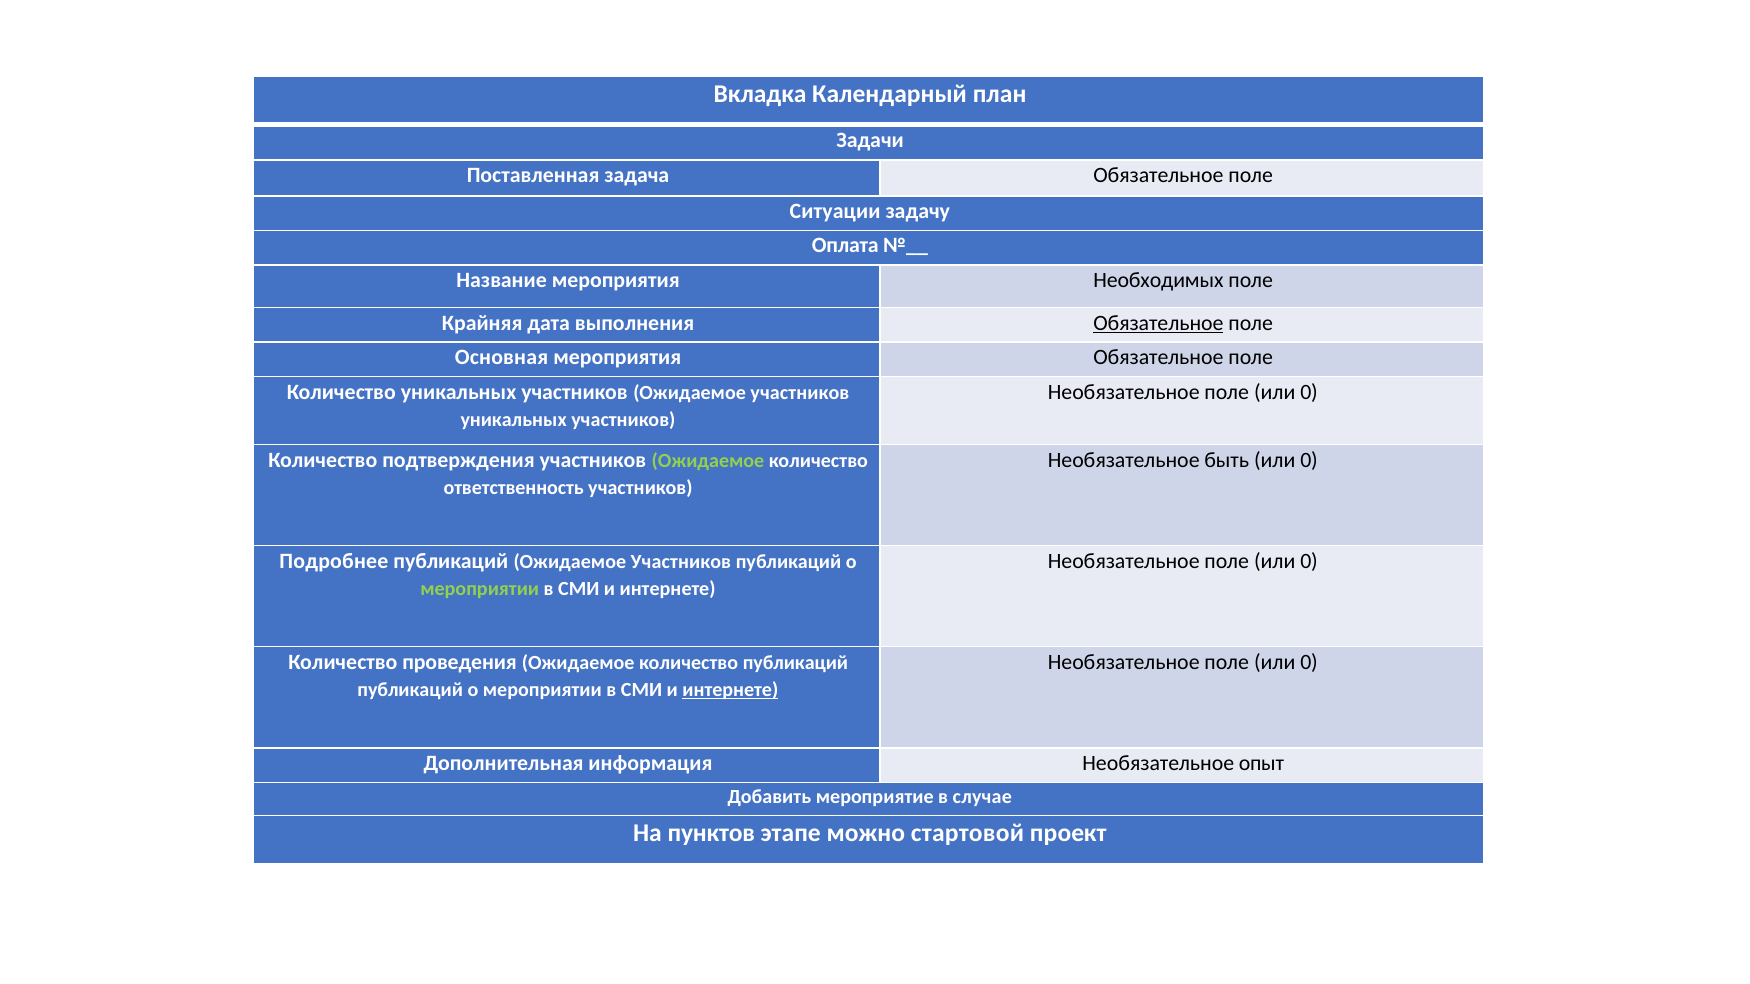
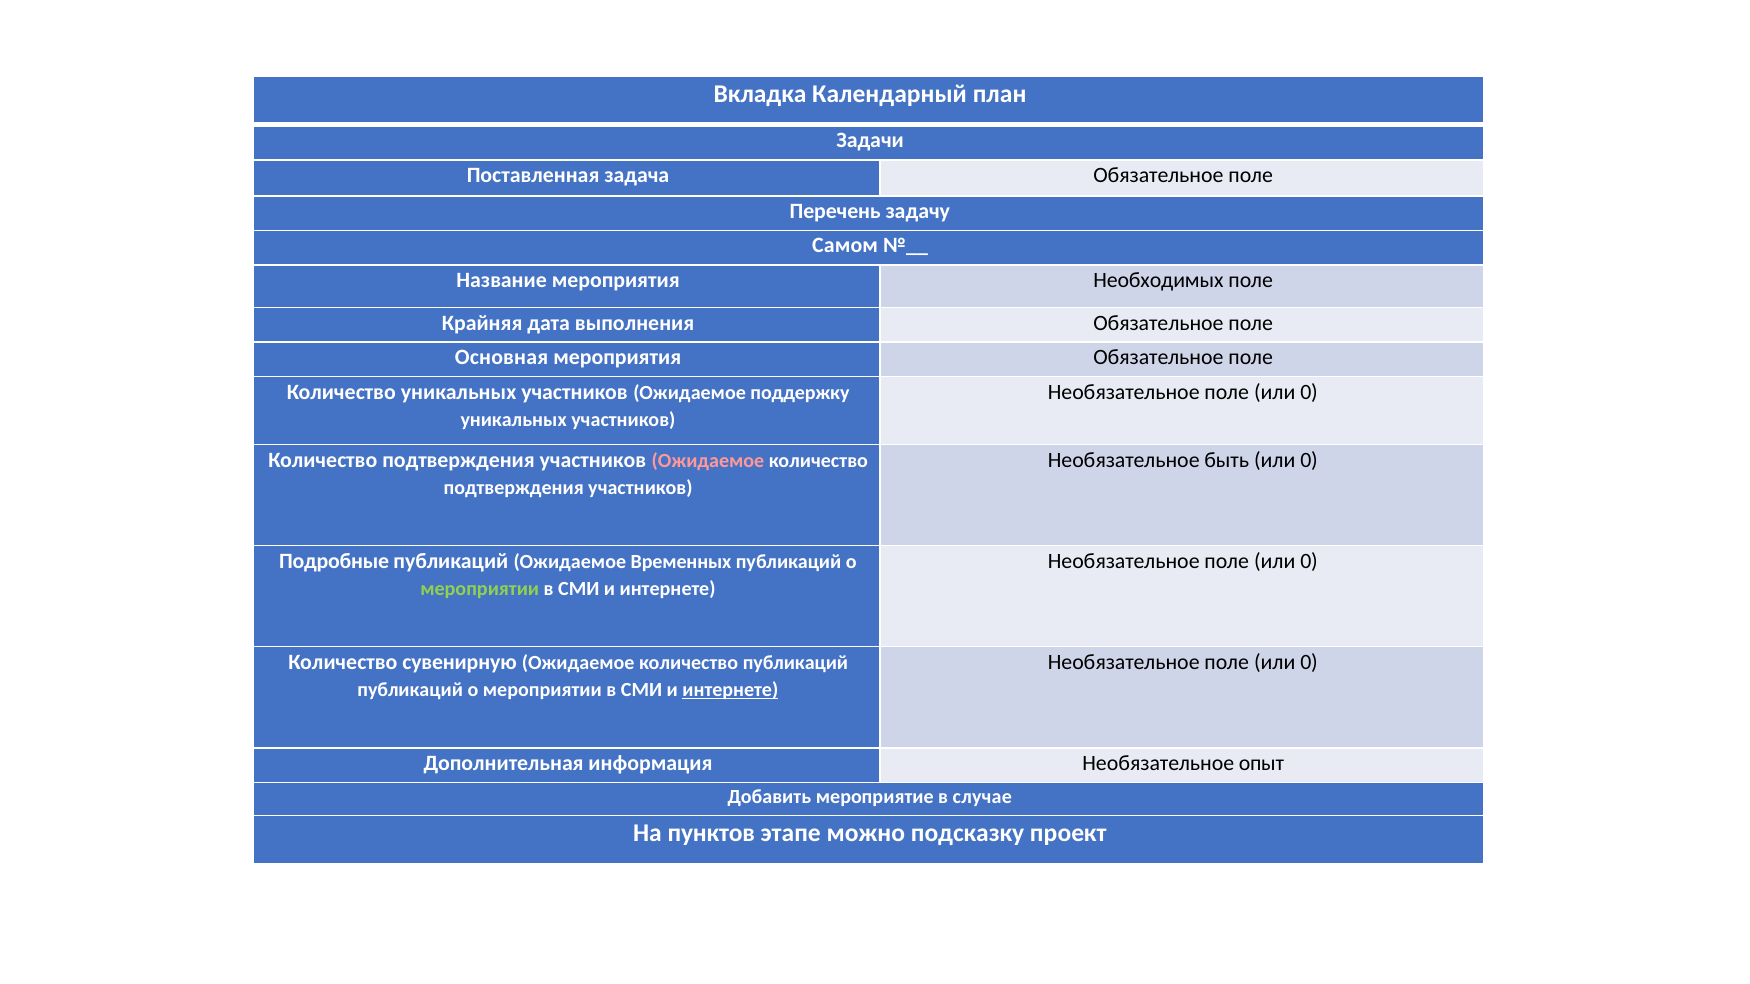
Ситуации: Ситуации -> Перечень (835, 211)
Оплата: Оплата -> Самом (845, 246)
Обязательное underline: present -> none (1158, 323)
участников Ожидаемое участников: участников -> поддержку (800, 393)
Ожидаемое colour: light green -> pink (708, 461)
ответственность: ответственность -> подтверждения (514, 488)
Подробнее: Подробнее -> Подробные (334, 561)
публикаций Ожидаемое Участников: Участников -> Временных (681, 562)
проведения: проведения -> сувенирную (460, 662)
стартовой: стартовой -> подсказку (968, 834)
